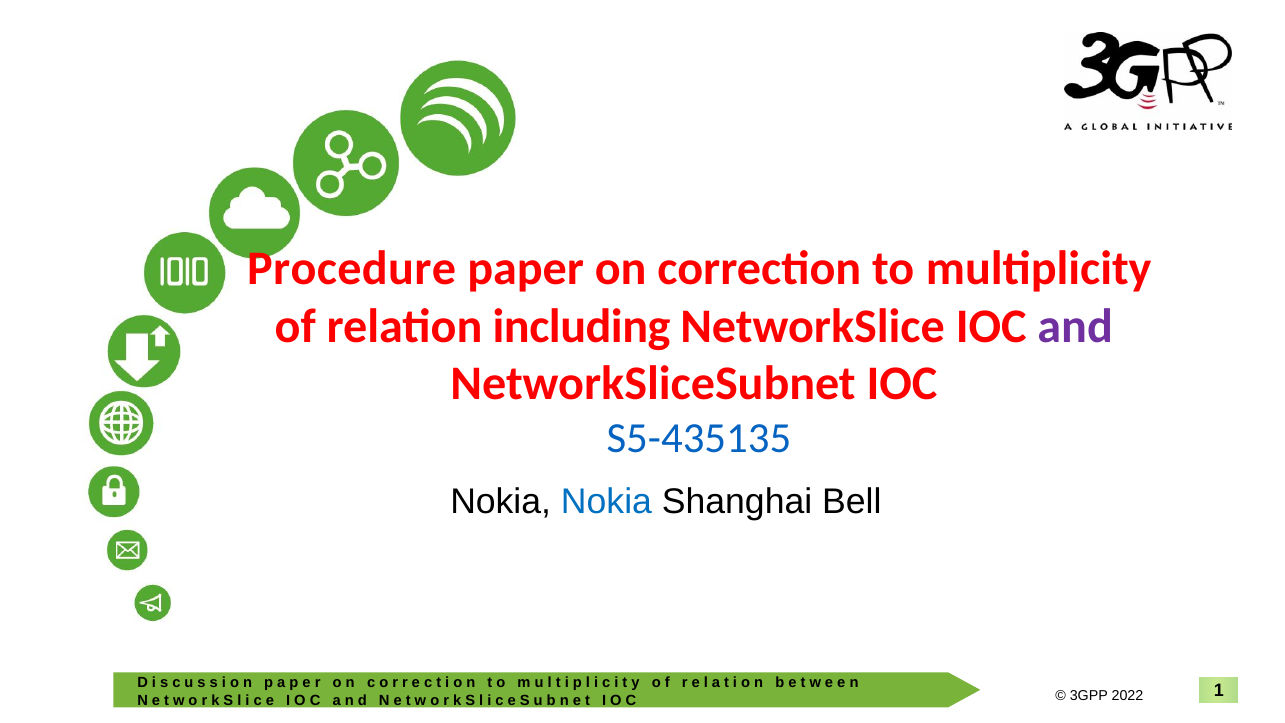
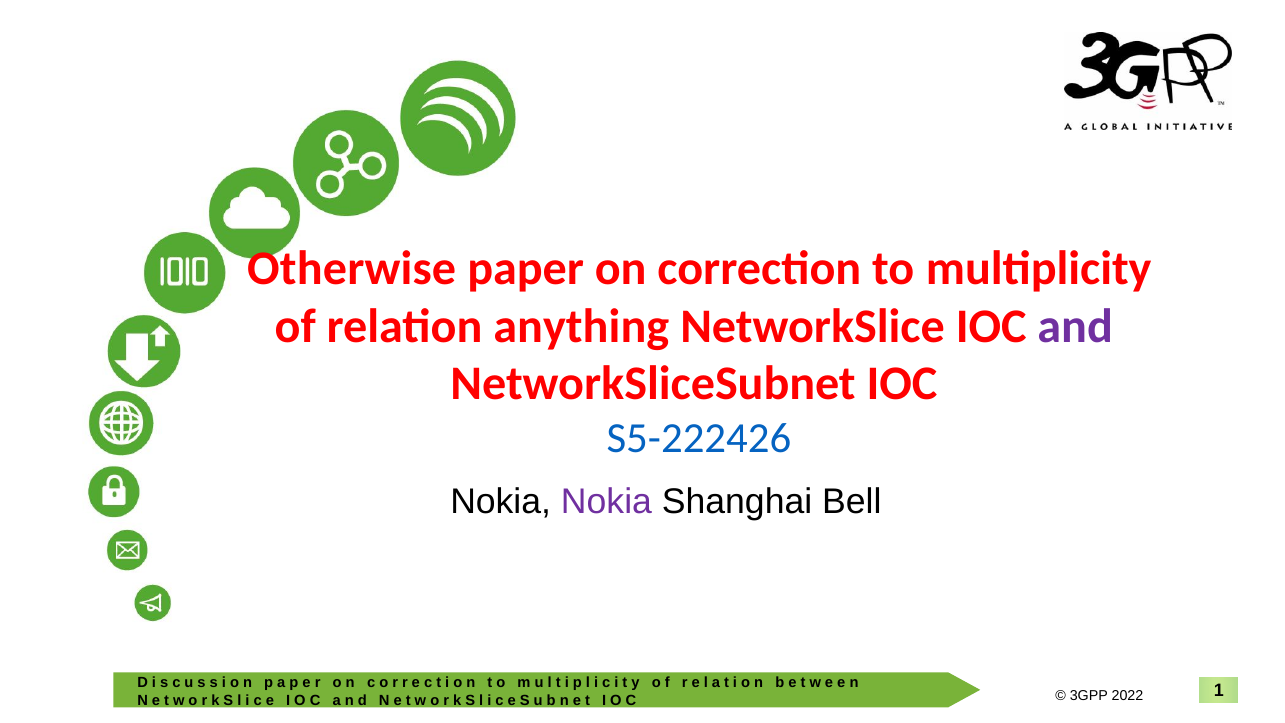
Procedure: Procedure -> Otherwise (352, 268)
including: including -> anything (581, 326)
S5-435135: S5-435135 -> S5-222426 (699, 438)
Nokia colour: blue -> purple (606, 502)
